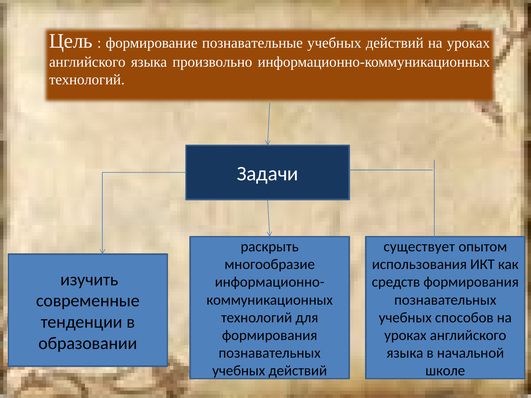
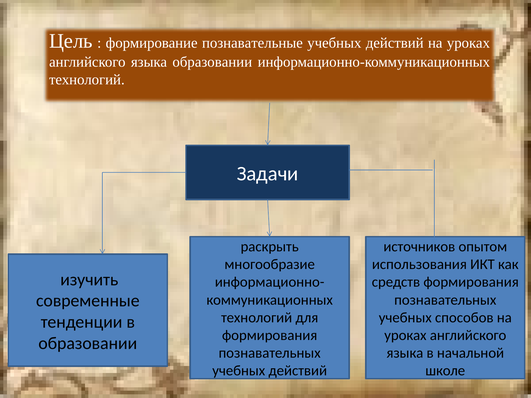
языка произвольно: произвольно -> образовании (212, 62)
существует: существует -> источников (419, 247)
